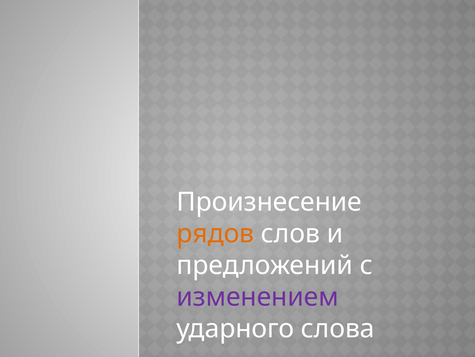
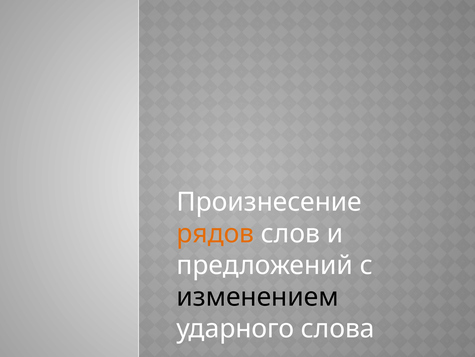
изменением colour: purple -> black (258, 297)
